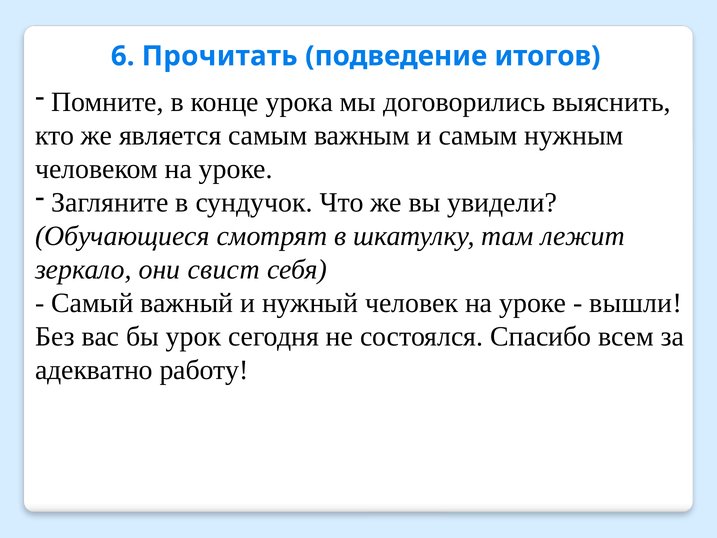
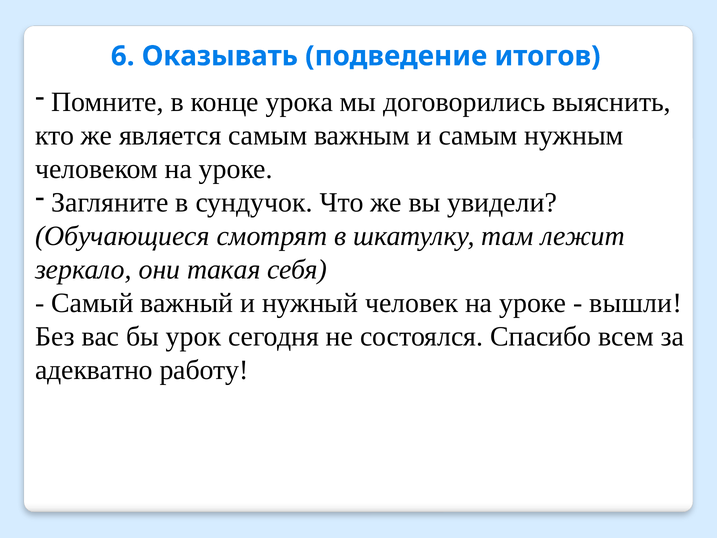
Прочитать: Прочитать -> Оказывать (220, 56)
свист: свист -> такая (224, 269)
